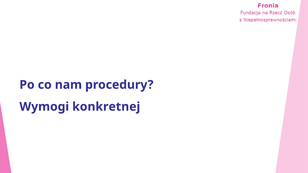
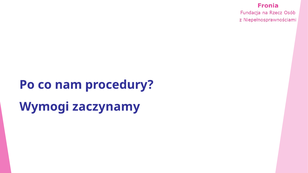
konkretnej: konkretnej -> zaczynamy (106, 107)
